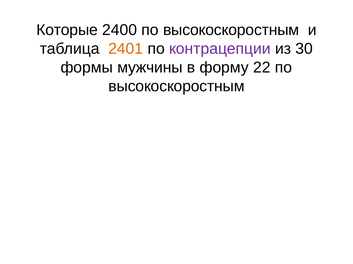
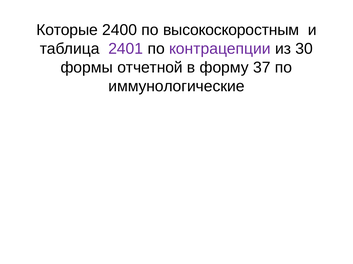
2401 colour: orange -> purple (126, 49)
мужчины: мужчины -> отчетной (150, 68)
22: 22 -> 37 (262, 68)
высокоскоростным: высокоскоростным -> иммунологические (176, 86)
